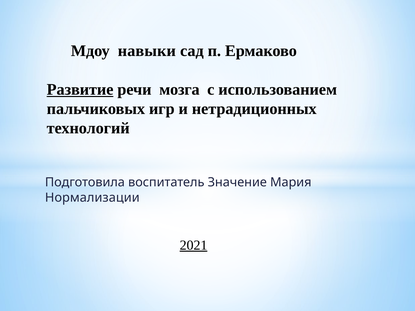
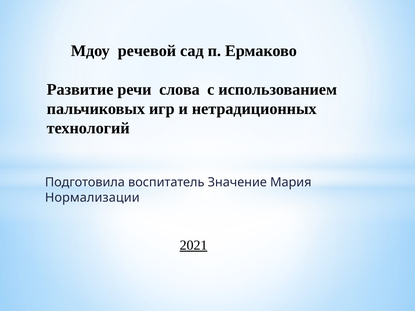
навыки: навыки -> речевой (147, 51)
Развитие underline: present -> none (80, 90)
мозга: мозга -> слова (179, 90)
